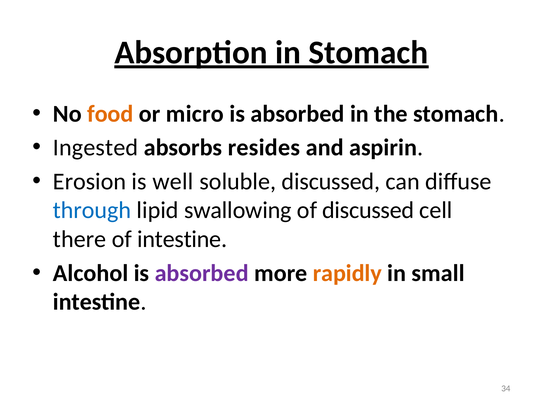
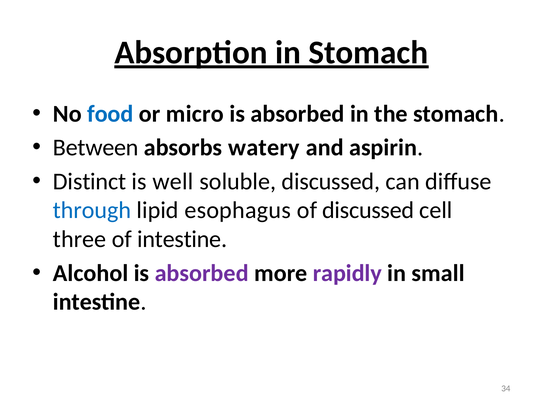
food colour: orange -> blue (110, 114)
Ingested: Ingested -> Between (96, 148)
resides: resides -> watery (264, 148)
Erosion: Erosion -> Distinct (90, 182)
swallowing: swallowing -> esophagus (238, 210)
there: there -> three (80, 239)
rapidly colour: orange -> purple (347, 273)
